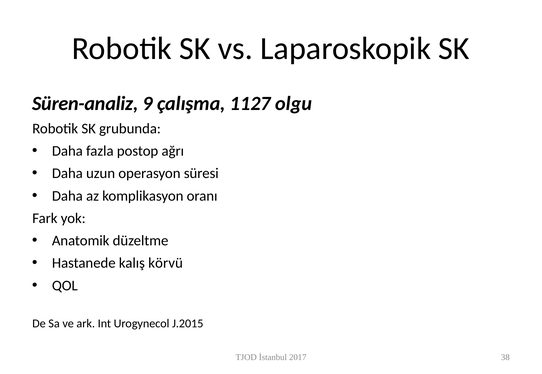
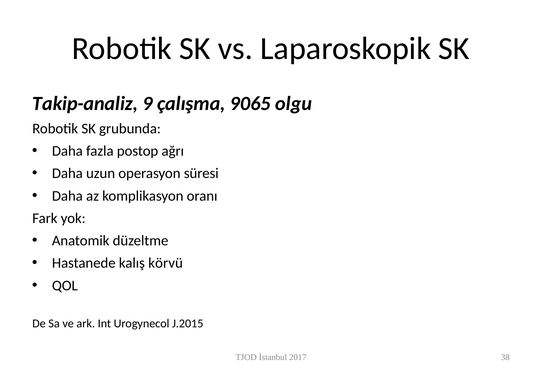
Süren-analiz: Süren-analiz -> Takip-analiz (85, 103)
1127: 1127 -> 9065 (250, 103)
